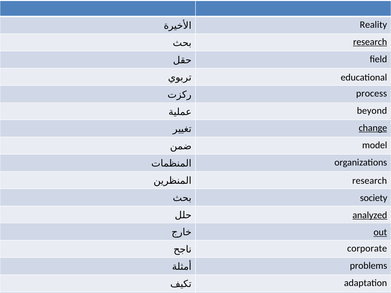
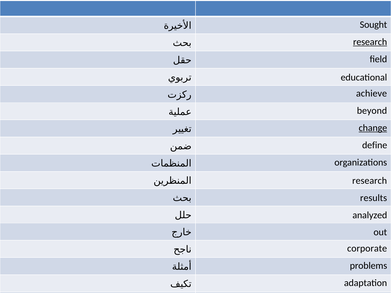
Reality: Reality -> Sought (373, 25)
process: process -> achieve (372, 94)
model: model -> define (375, 145)
society: society -> results (374, 198)
analyzed underline: present -> none (370, 215)
out underline: present -> none (380, 232)
